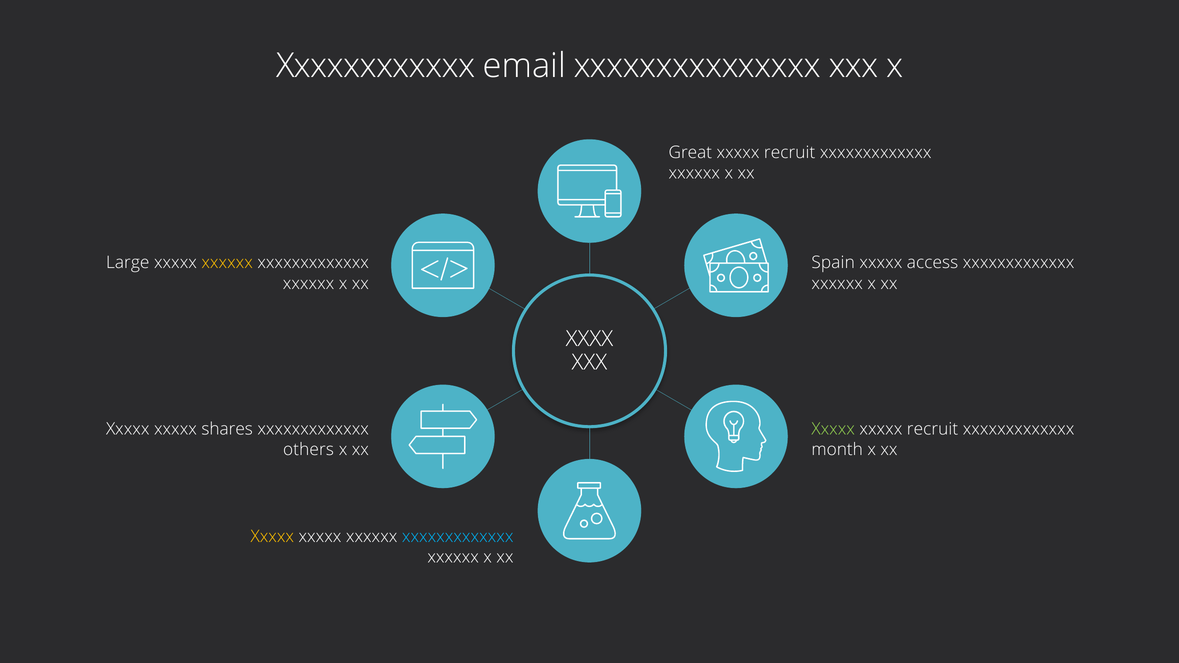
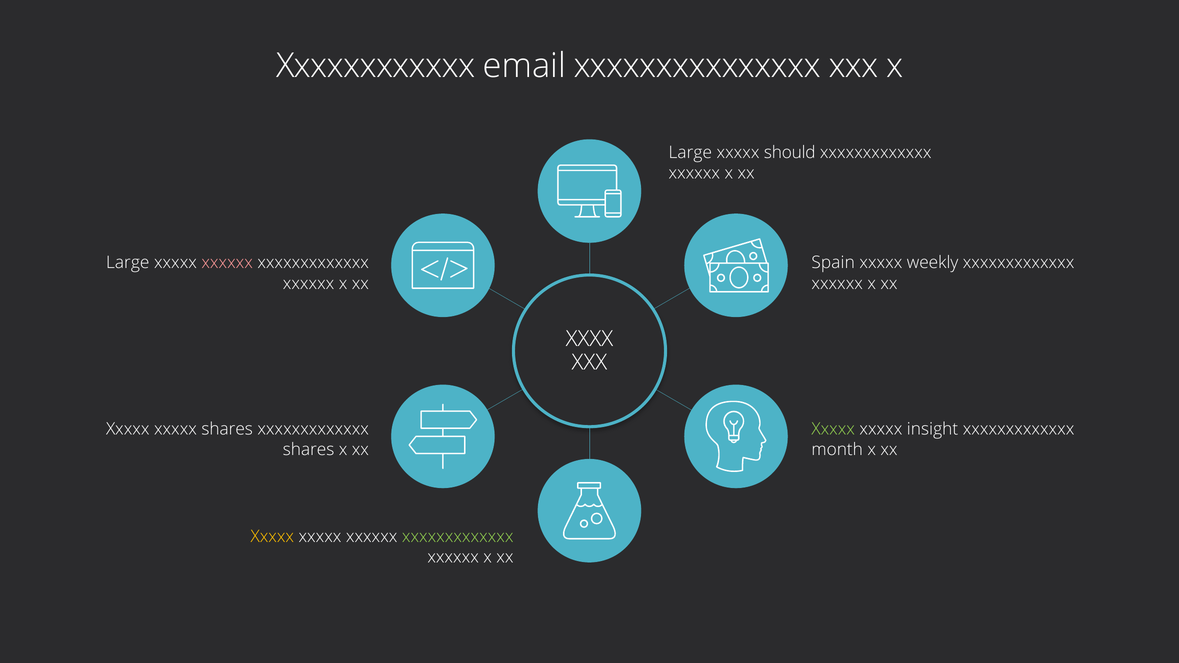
Great: Great -> Large (690, 152)
recruit: recruit -> should (790, 152)
xxxxxx colour: yellow -> pink (227, 263)
access: access -> weekly (933, 263)
recruit: recruit -> insight (933, 429)
others: others -> shares (309, 450)
xxxxxxxxxxxxx colour: light blue -> light green (458, 537)
